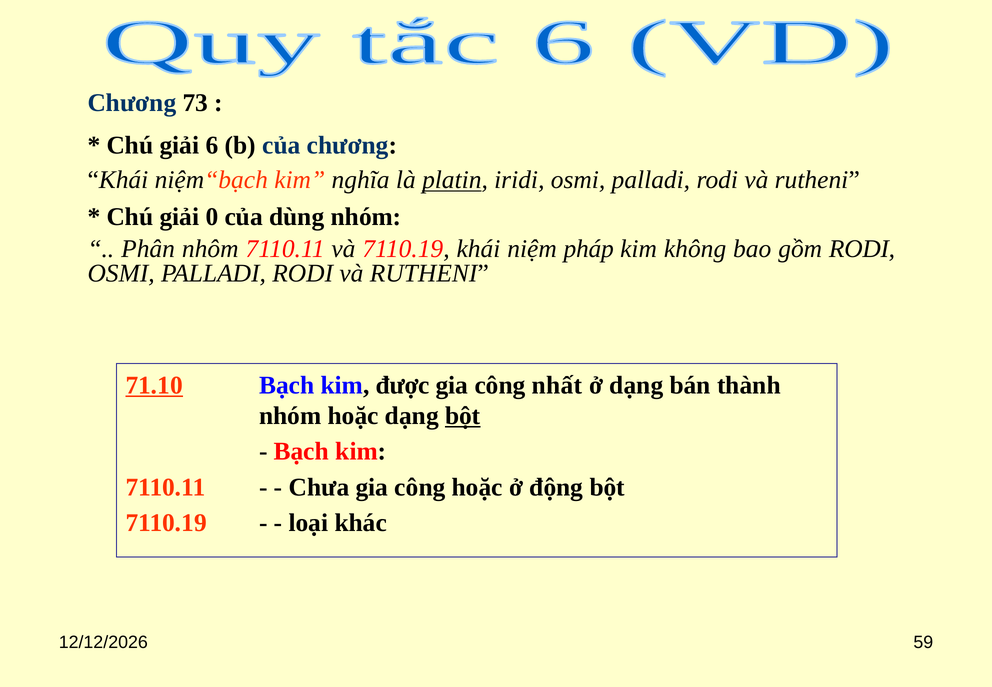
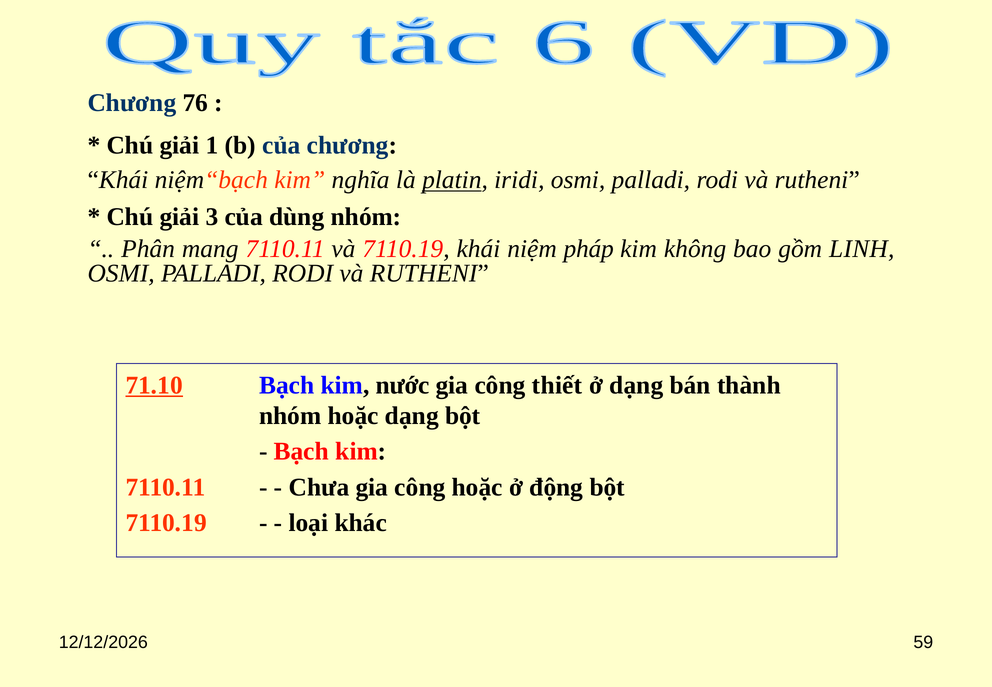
73: 73 -> 76 (195, 103)
6: 6 -> 1 (212, 145)
0: 0 -> 3 (212, 217)
nhôm: nhôm -> mang (210, 249)
gồm RODI: RODI -> LINH (862, 249)
được: được -> nước (403, 385)
nhất: nhất -> thiết (557, 385)
bột underline: present -> none (463, 416)
